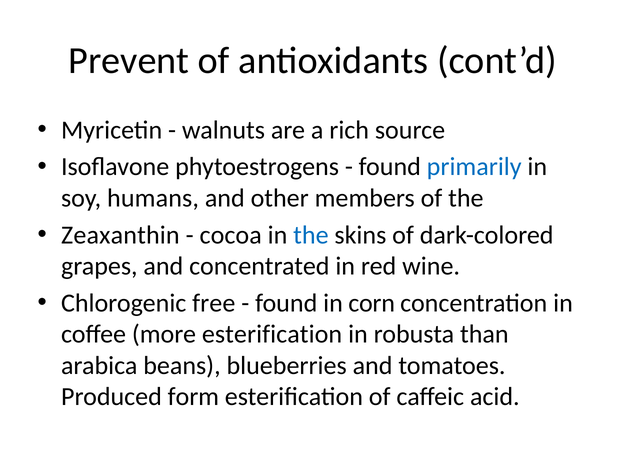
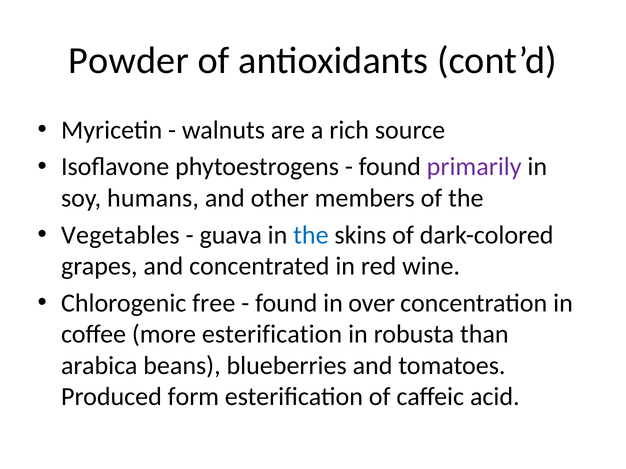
Prevent: Prevent -> Powder (129, 61)
primarily colour: blue -> purple (474, 167)
Zeaxanthin: Zeaxanthin -> Vegetables (120, 235)
cocoa: cocoa -> guava (231, 235)
corn: corn -> over (372, 303)
